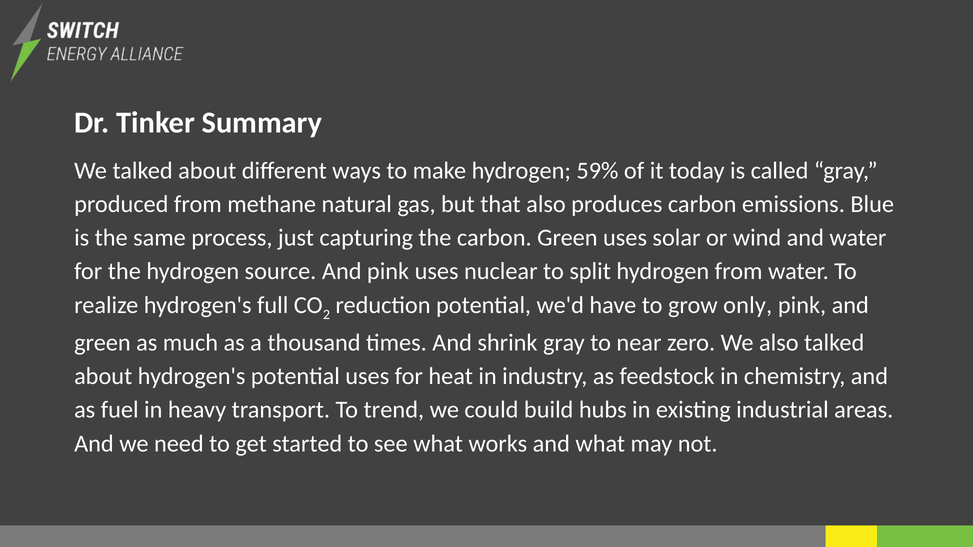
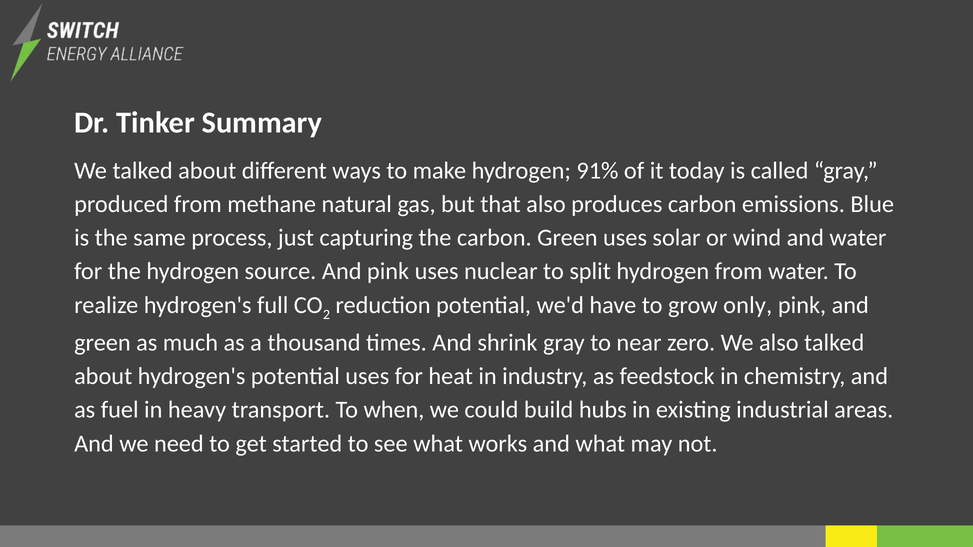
59%: 59% -> 91% (597, 171)
trend: trend -> when (394, 410)
